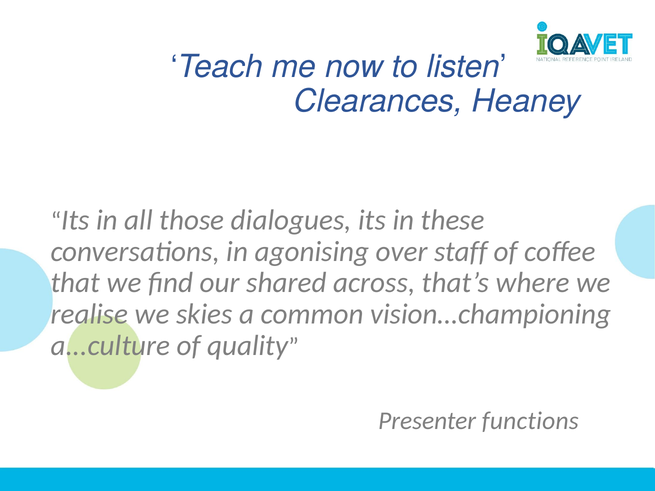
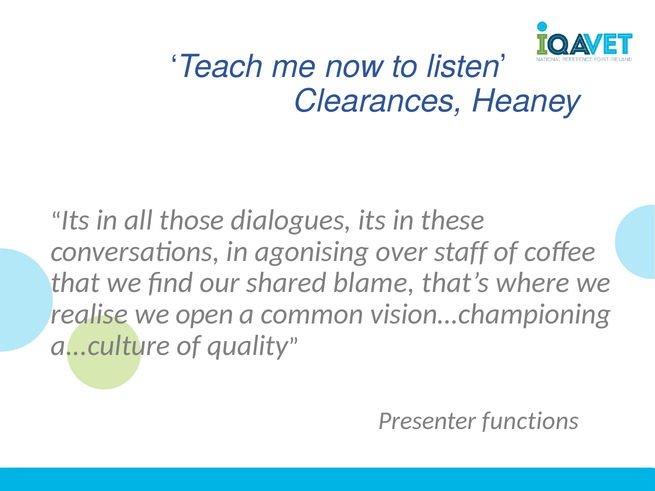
across: across -> blame (374, 283)
skies: skies -> open (205, 314)
